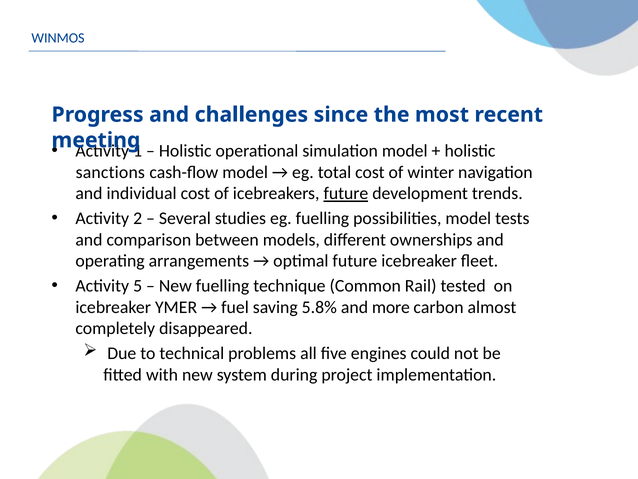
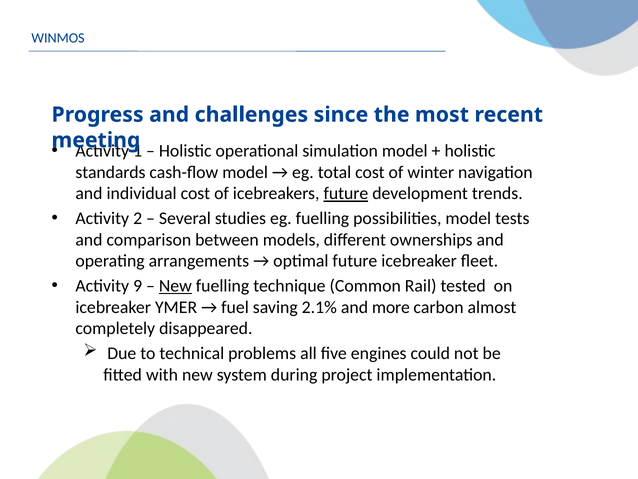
sanctions: sanctions -> standards (110, 172)
5: 5 -> 9 (138, 286)
New underline: none -> present (175, 286)
5.8%: 5.8% -> 2.1% (319, 307)
